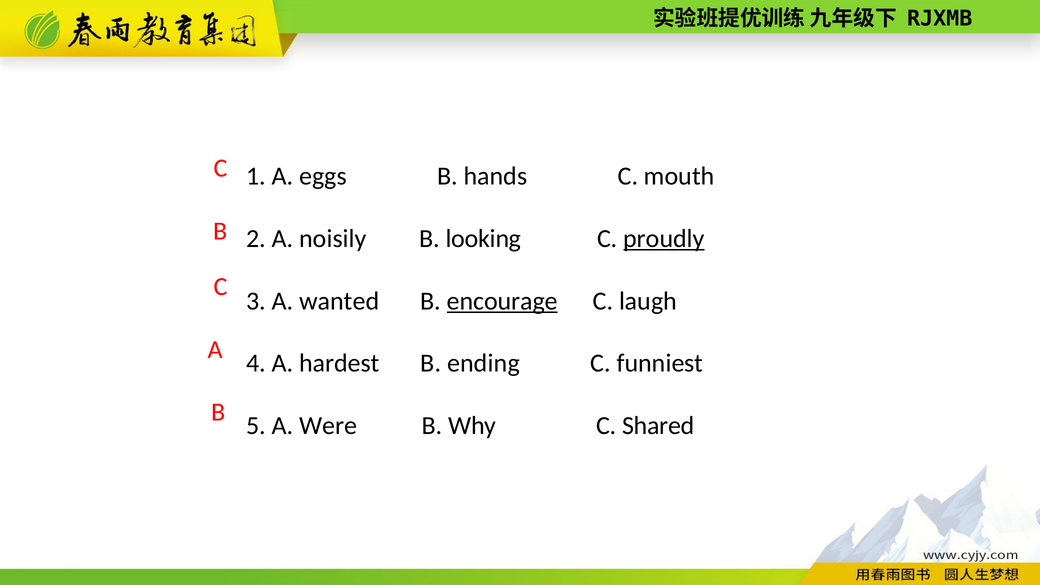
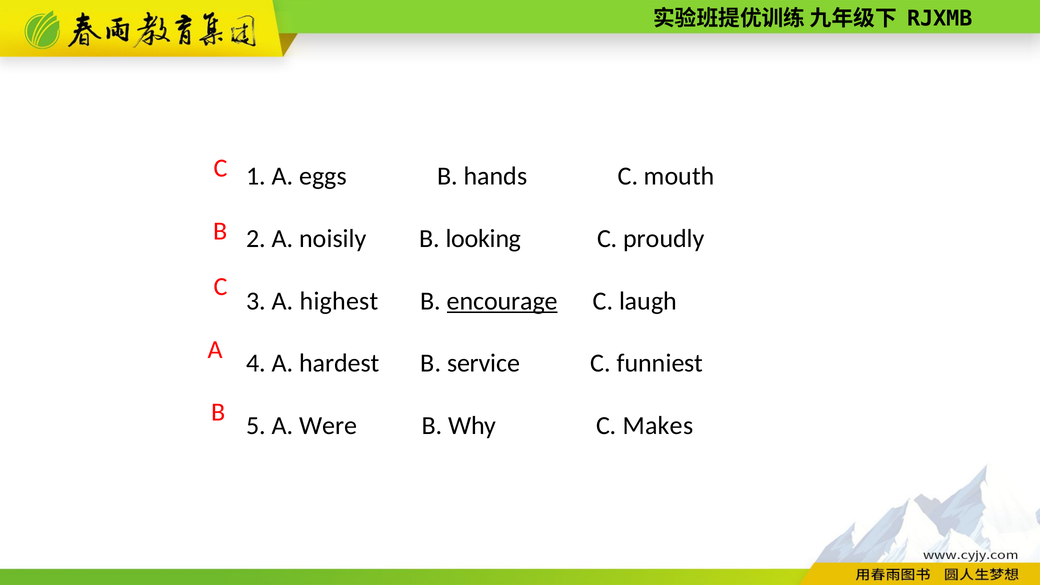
proudly underline: present -> none (664, 239)
wanted: wanted -> highest (339, 301)
ending: ending -> service (484, 363)
Shared: Shared -> Makes (658, 426)
